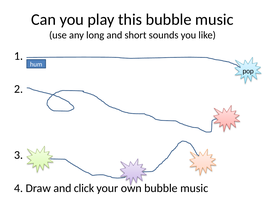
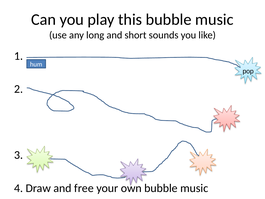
click: click -> free (84, 188)
